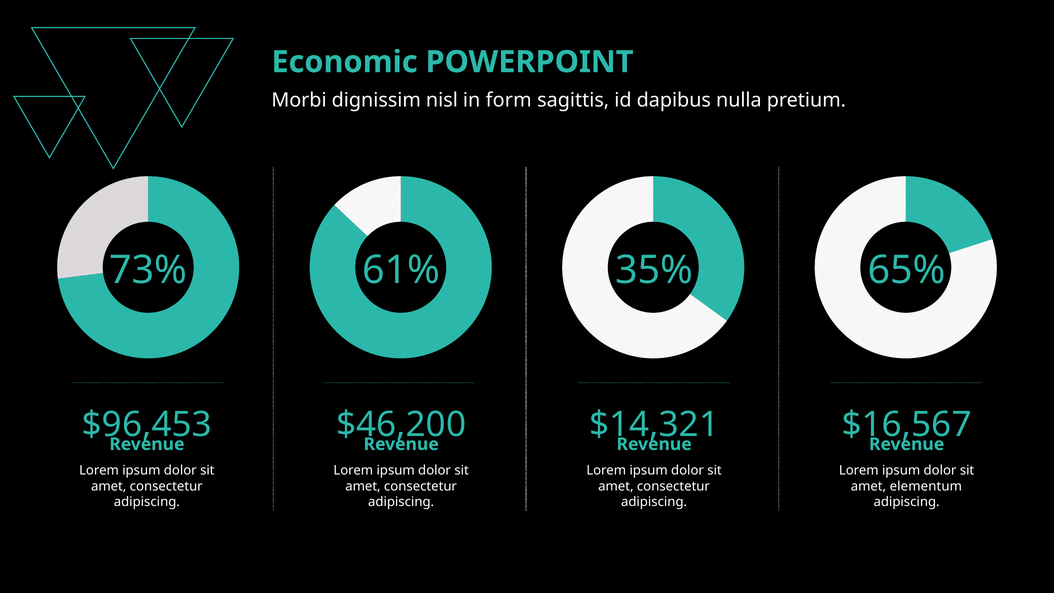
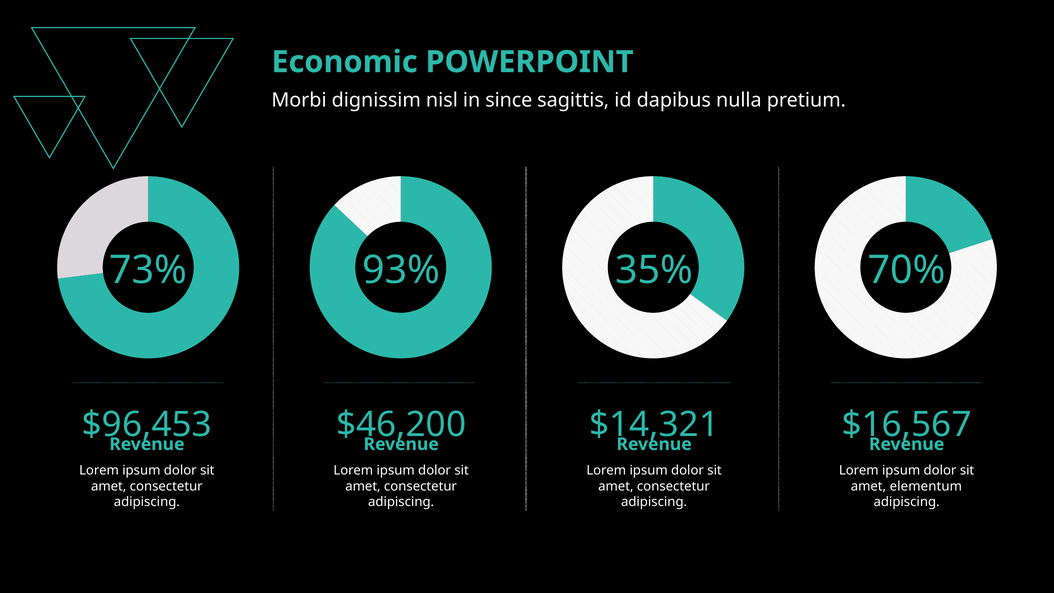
form: form -> since (509, 100)
61%: 61% -> 93% (401, 270)
65%: 65% -> 70% (907, 270)
